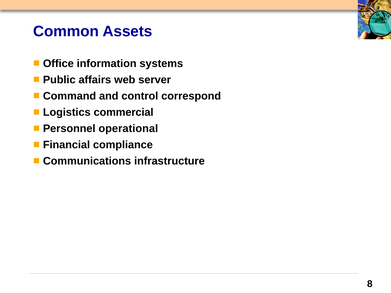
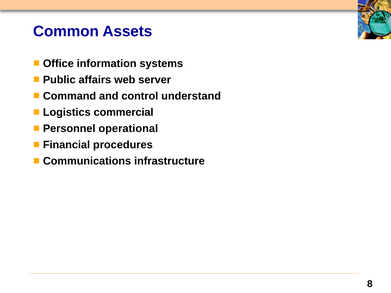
correspond: correspond -> understand (191, 96)
compliance: compliance -> procedures (123, 145)
